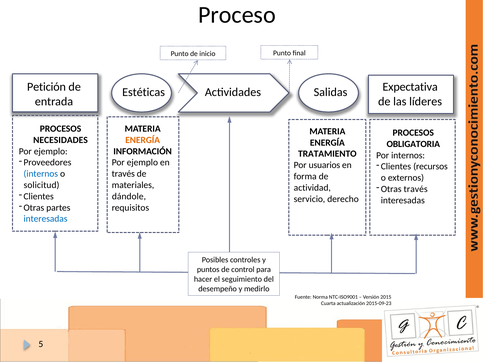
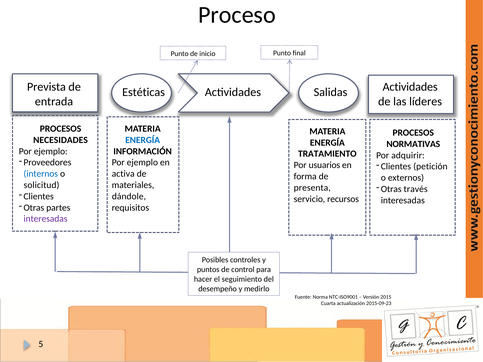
Petición: Petición -> Prevista (46, 87)
Expectativa: Expectativa -> Actividades (410, 87)
ENERGÍA colour: orange -> blue (143, 140)
OBLIGATORIA: OBLIGATORIA -> NORMATIVAS (413, 144)
Por internos: internos -> adquirir (408, 155)
recursos: recursos -> petición (430, 167)
través: través -> activa (123, 174)
actividad: actividad -> presenta (312, 188)
derecho: derecho -> recursos (343, 199)
interesadas colour: blue -> purple (45, 219)
